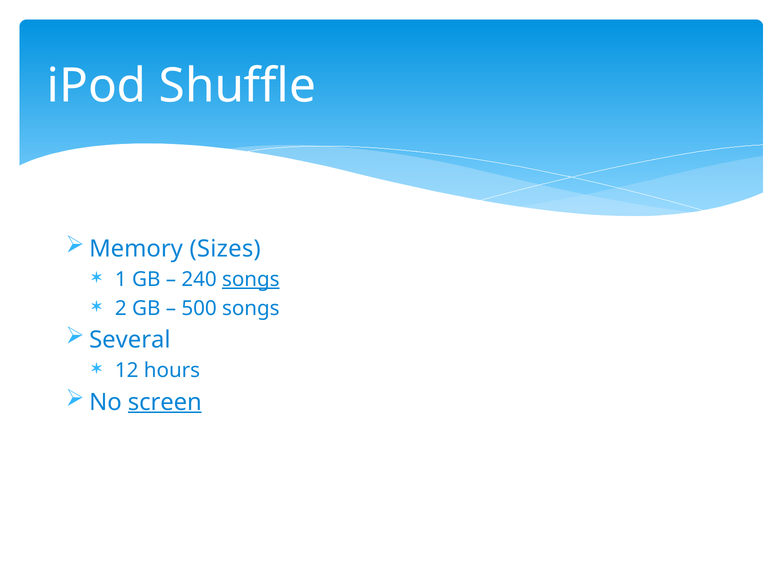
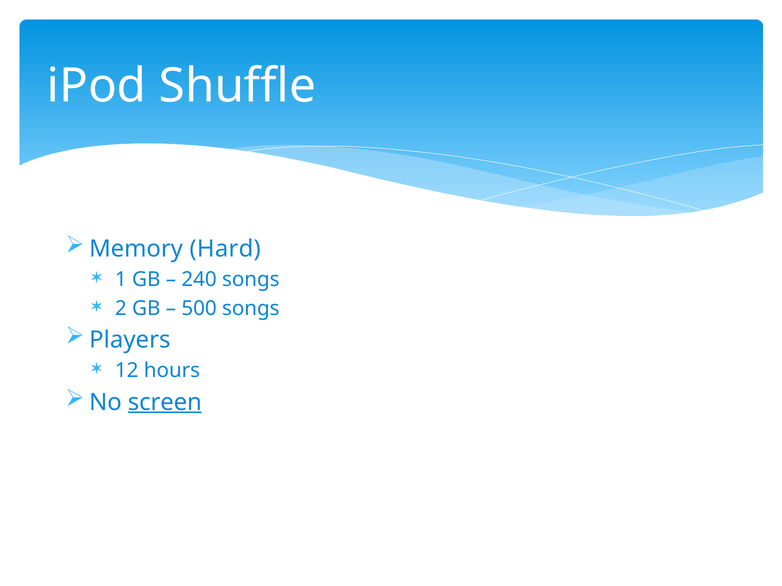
Sizes: Sizes -> Hard (225, 249)
songs underline: present -> none (251, 280)
Several: Several -> Players (130, 340)
